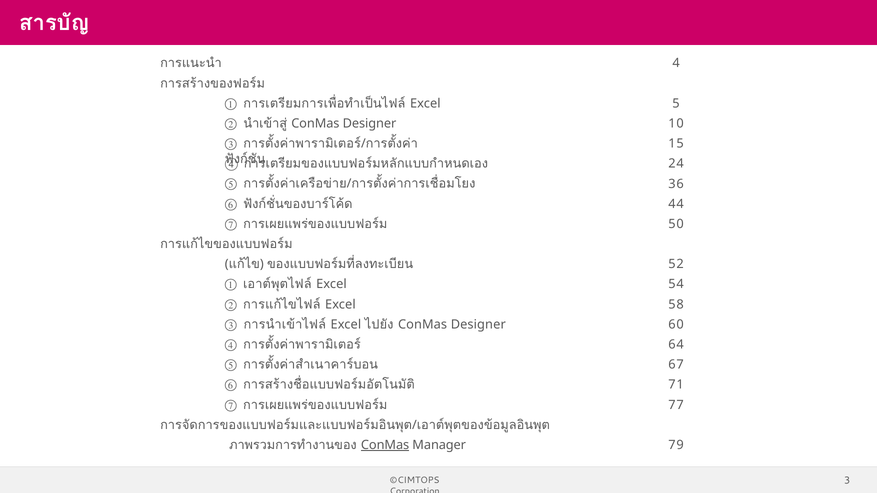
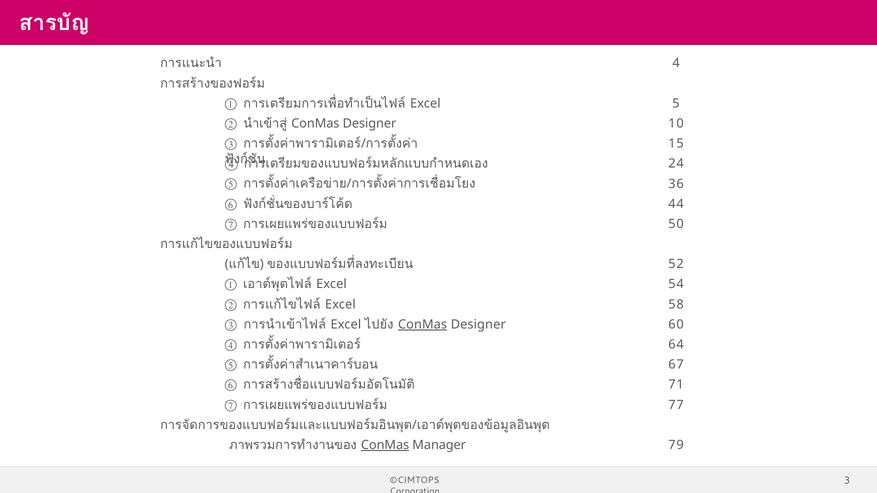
ConMas underline: none -> present (423, 325)
